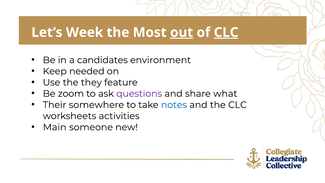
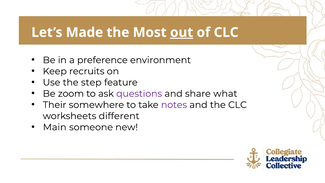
Week: Week -> Made (84, 32)
CLC underline: present -> none (226, 32)
candidates: candidates -> preference (102, 60)
needed: needed -> recruits (87, 71)
they: they -> step (91, 82)
notes colour: blue -> purple (174, 105)
activities: activities -> different (119, 116)
